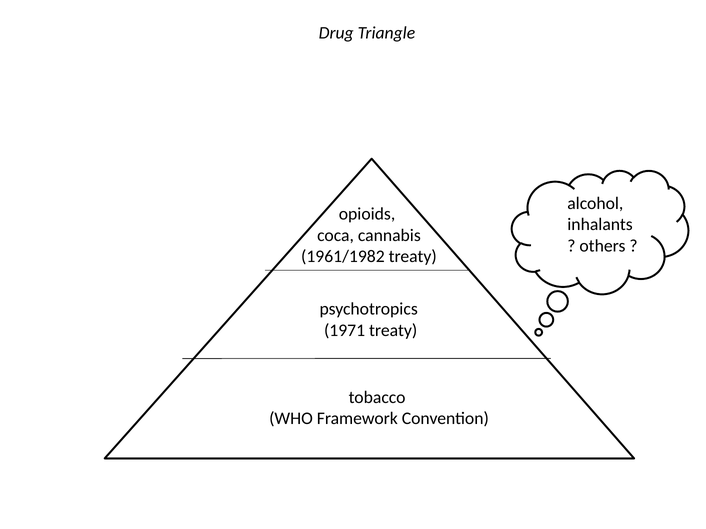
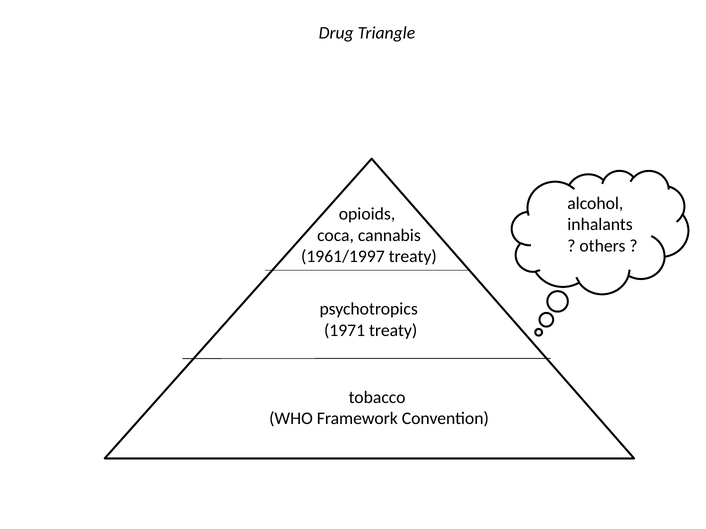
1961/1982: 1961/1982 -> 1961/1997 (343, 257)
